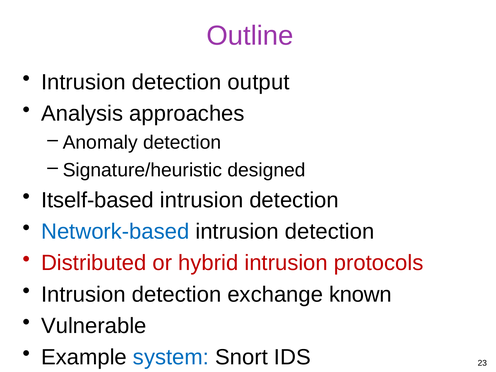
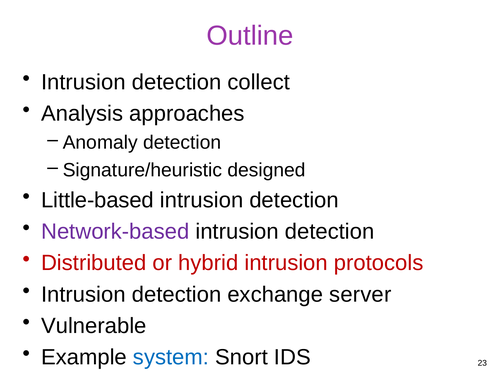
output: output -> collect (259, 82)
Itself-based: Itself-based -> Little-based (98, 200)
Network-based colour: blue -> purple (115, 232)
known: known -> server (360, 294)
